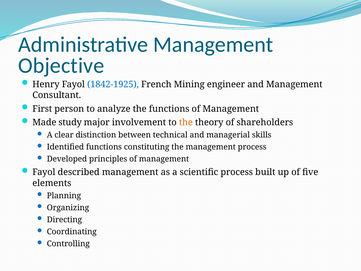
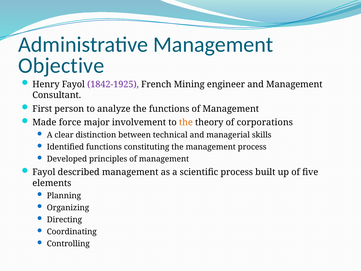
1842-1925 colour: blue -> purple (113, 84)
study: study -> force (70, 122)
shareholders: shareholders -> corporations (265, 122)
